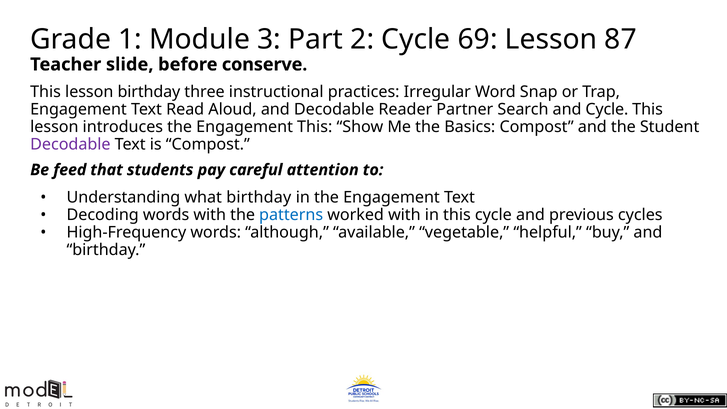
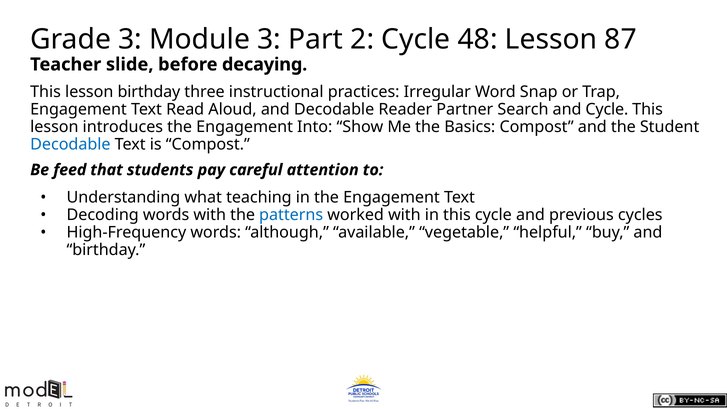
Grade 1: 1 -> 3 (130, 39)
69: 69 -> 48 (478, 39)
conserve: conserve -> decaying (265, 64)
Engagement This: This -> Into (315, 127)
Decodable colour: purple -> blue (70, 144)
what birthday: birthday -> teaching (259, 197)
